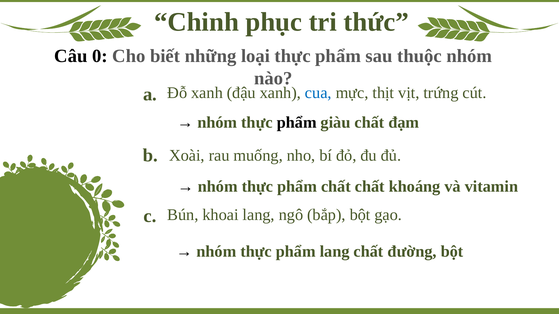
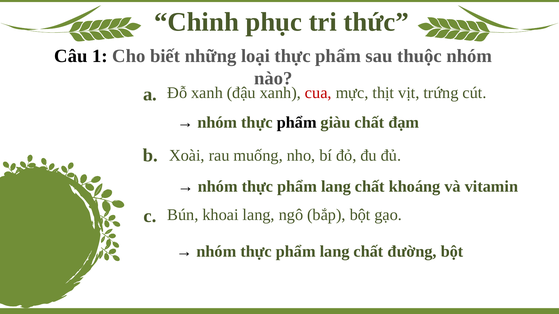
0: 0 -> 1 (100, 56)
cua colour: blue -> red (318, 93)
chất: chất -> lang (336, 187)
